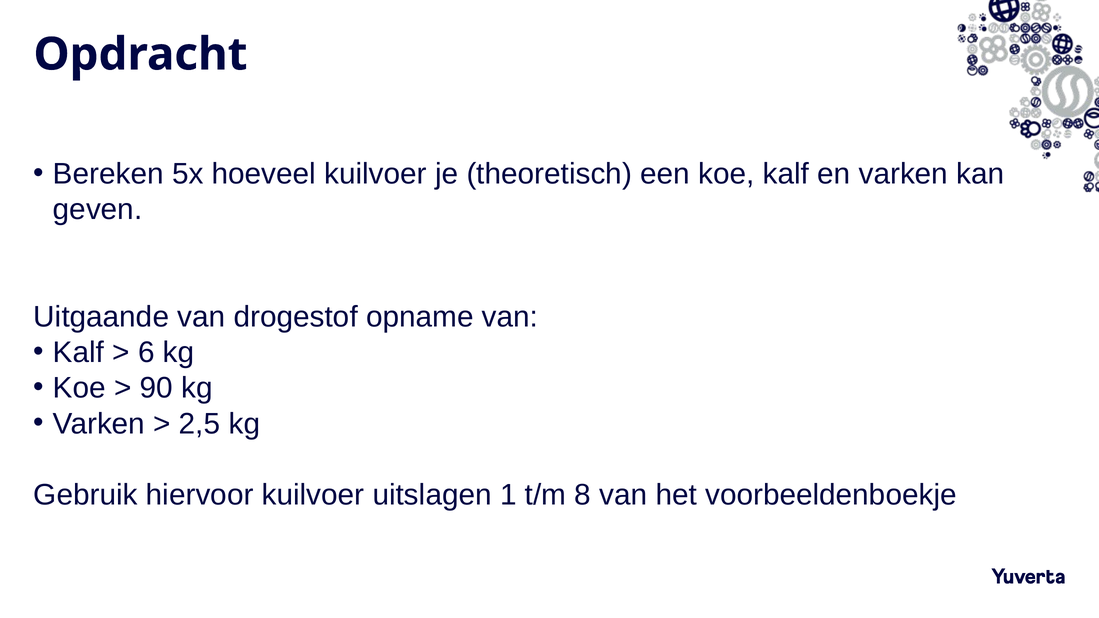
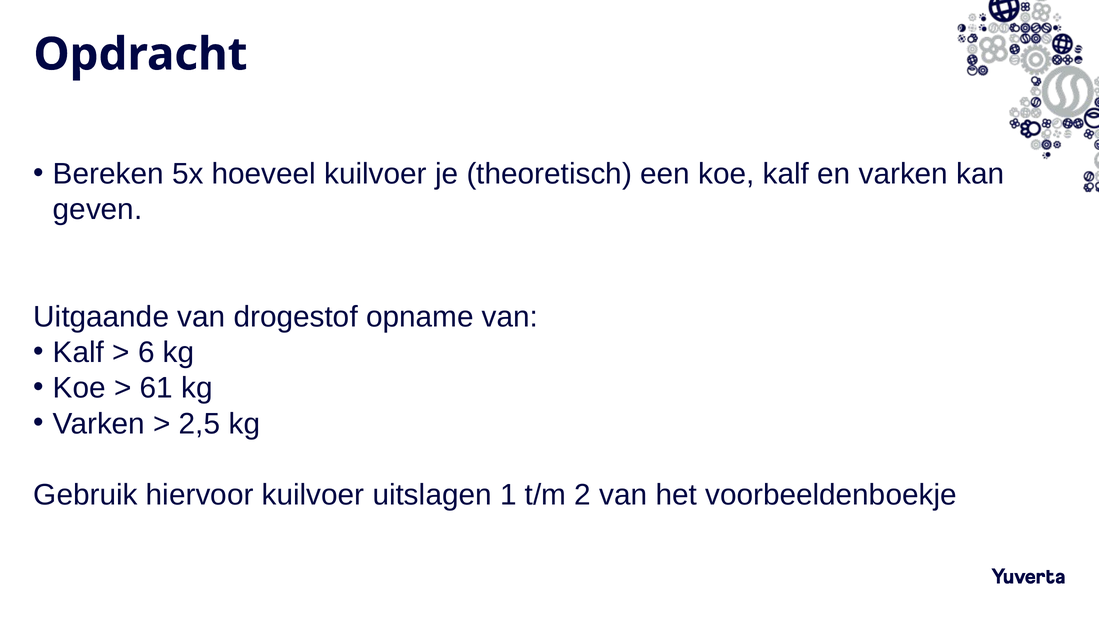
90: 90 -> 61 (156, 388)
8: 8 -> 2 (583, 495)
